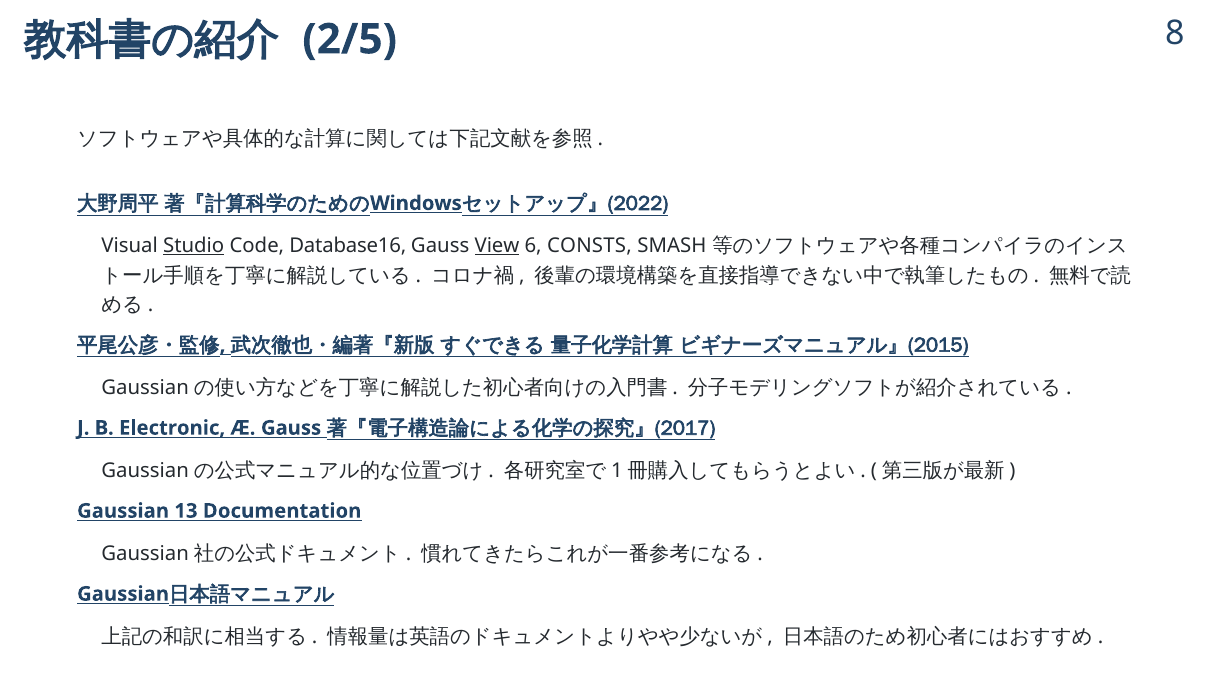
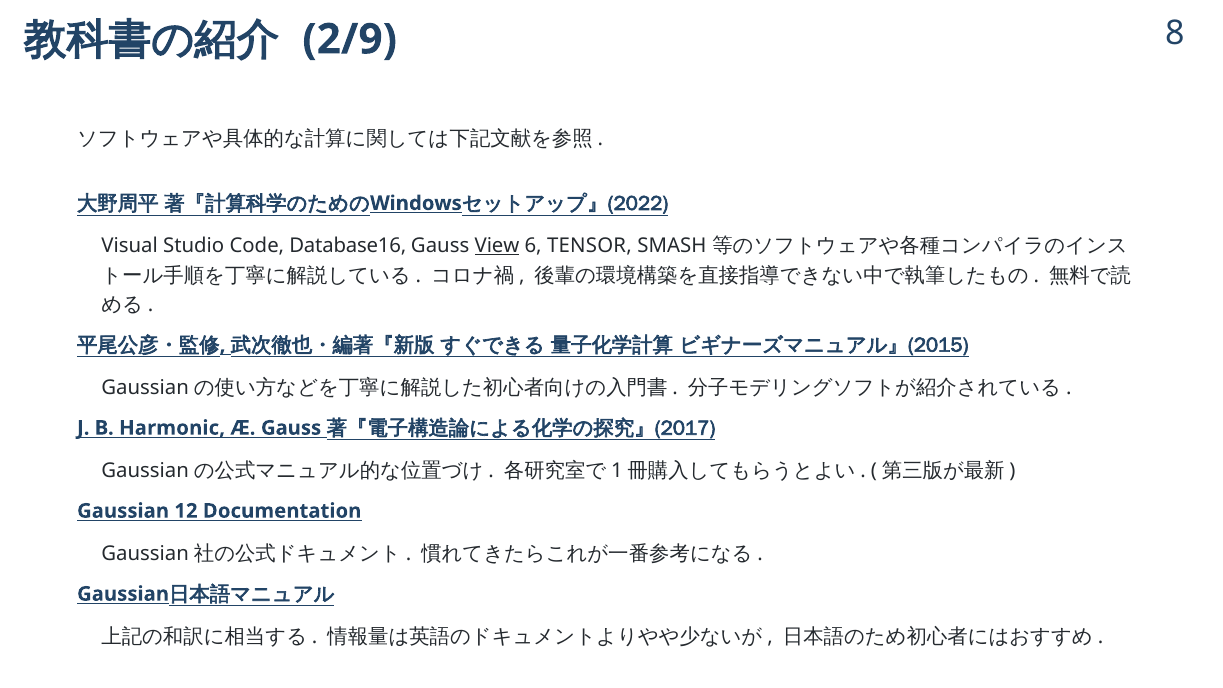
2/5: 2/5 -> 2/9 (350, 39)
Studio underline: present -> none (194, 246)
CONSTS: CONSTS -> TENSOR (589, 246)
Electronic: Electronic -> Harmonic (172, 428)
13: 13 -> 12 (186, 511)
